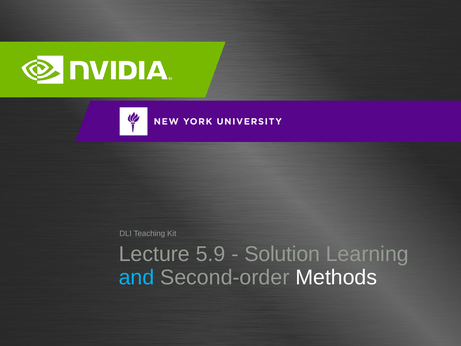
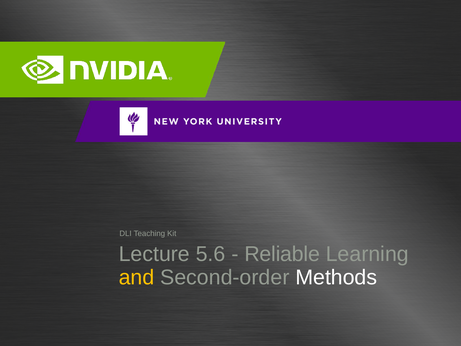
5.9: 5.9 -> 5.6 (211, 254)
Solution: Solution -> Reliable (282, 254)
and colour: light blue -> yellow (137, 277)
